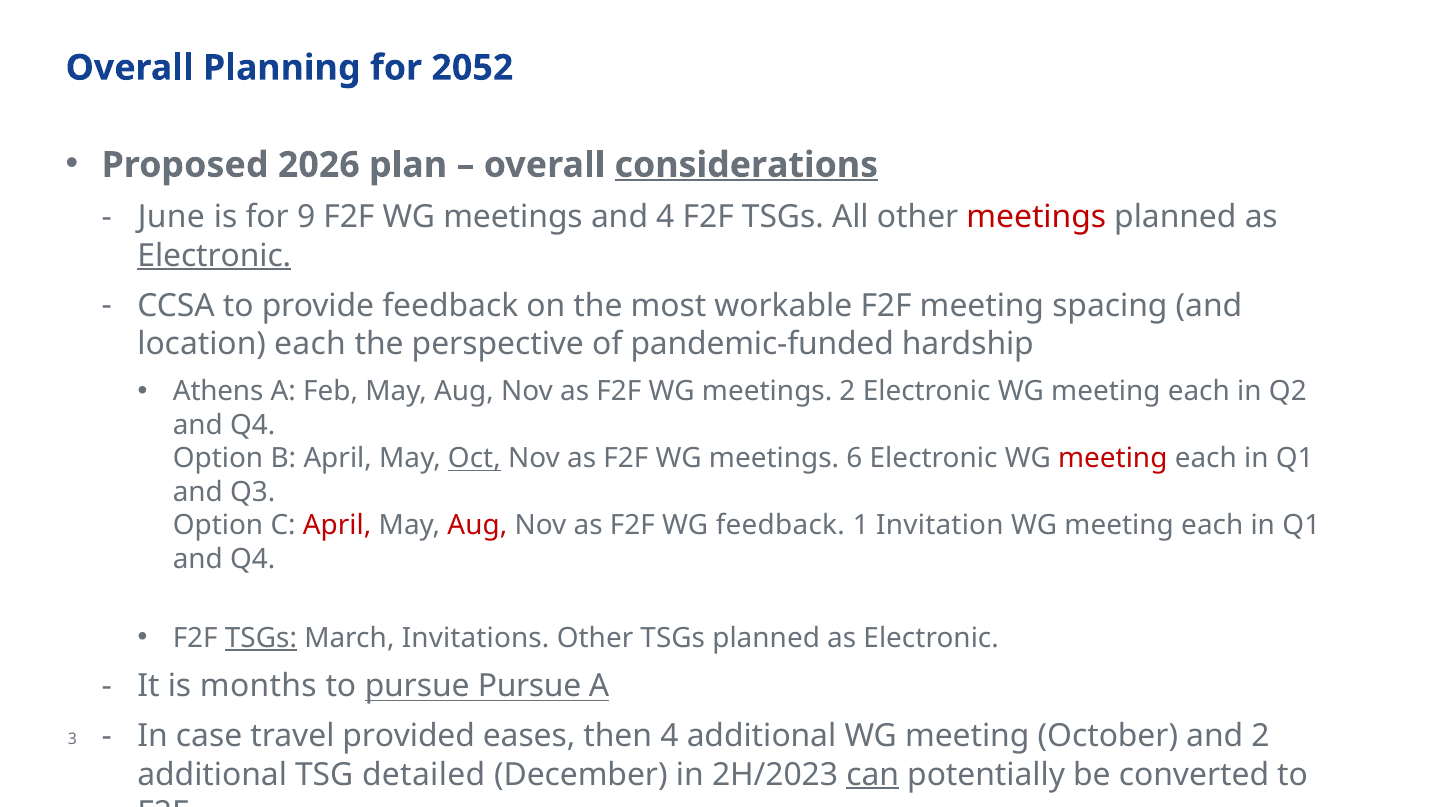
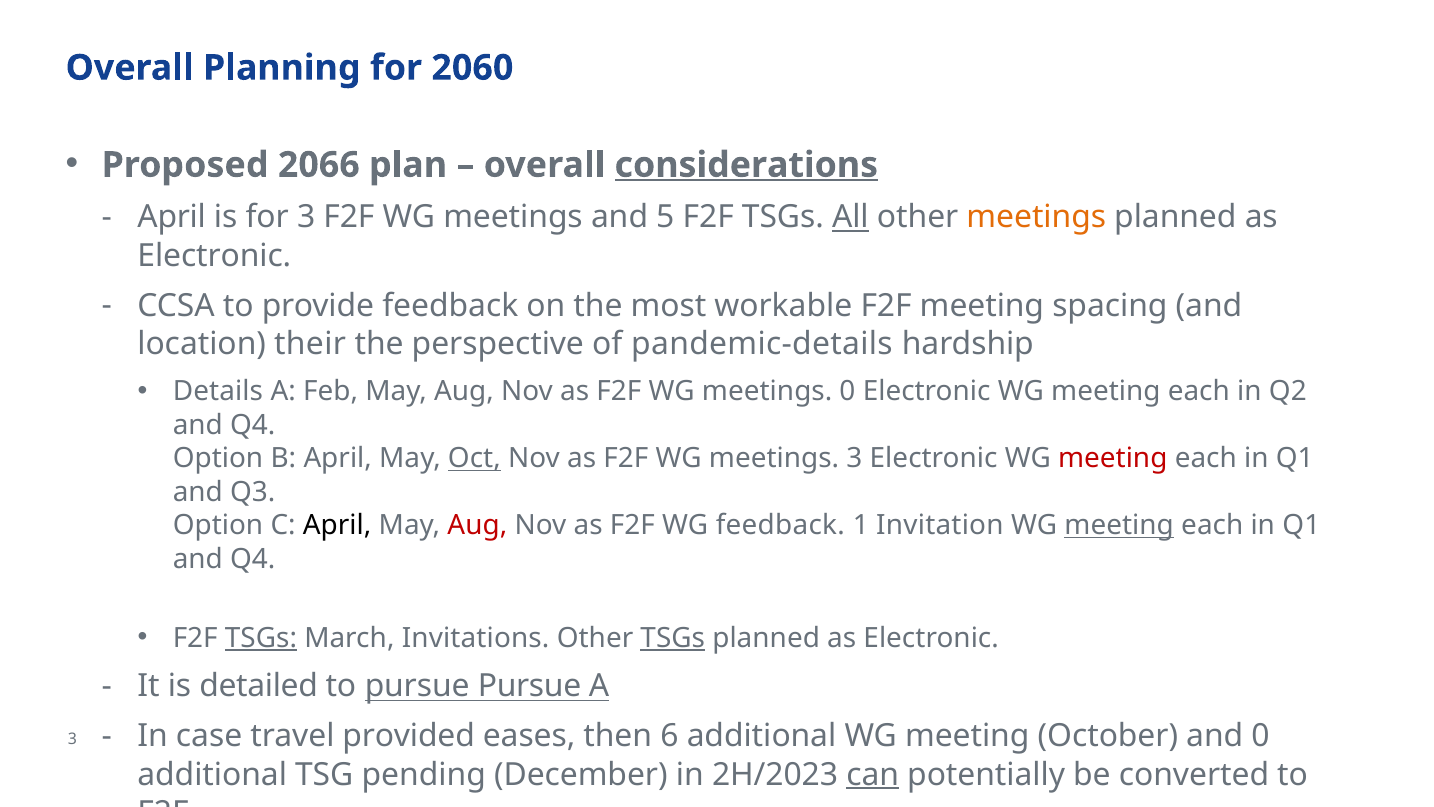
2052: 2052 -> 2060 (472, 68)
2026: 2026 -> 2066 (319, 165)
June: June -> April (172, 217)
for 9: 9 -> 3 (306, 217)
and 4: 4 -> 5 (665, 217)
All underline: none -> present (850, 217)
meetings colour: red -> orange (1036, 217)
Electronic underline: present -> none (214, 255)
location each: each -> their (310, 344)
pandemic-funded: pandemic-funded -> pandemic-details (762, 344)
Athens: Athens -> Details (218, 391)
meetings 2: 2 -> 0 (847, 391)
meetings 6: 6 -> 3 (854, 458)
April colour: red -> black (337, 525)
meeting underline: none -> present (1119, 525)
TSGs underline: none -> present (673, 638)
months: months -> detailed (259, 686)
then 4: 4 -> 6 (669, 736)
and 2: 2 -> 0 (1260, 736)
detailed: detailed -> pending (424, 774)
